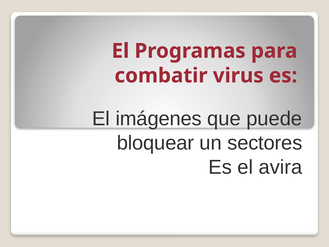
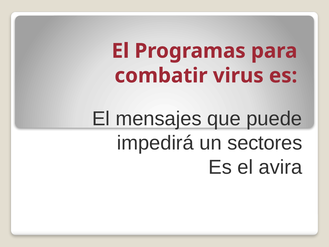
imágenes: imágenes -> mensajes (159, 119)
bloquear: bloquear -> impedirá (155, 143)
